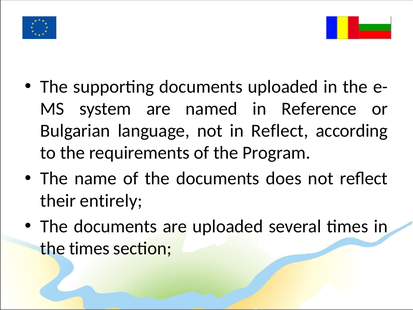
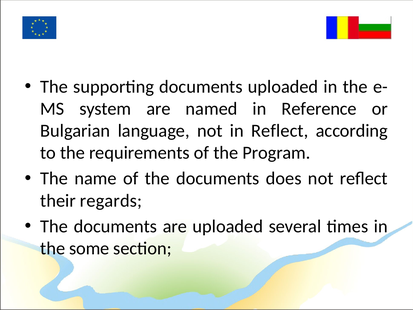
entirely: entirely -> regards (111, 200)
the times: times -> some (89, 248)
